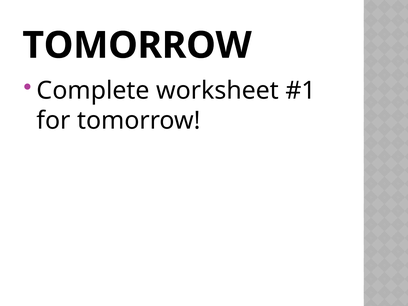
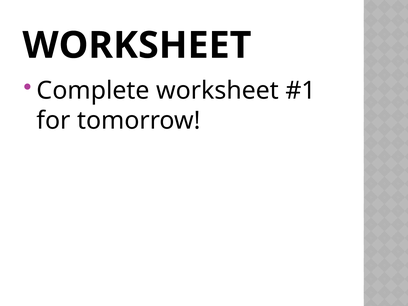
TOMORROW: TOMORROW -> WORKSHEET (137, 45)
